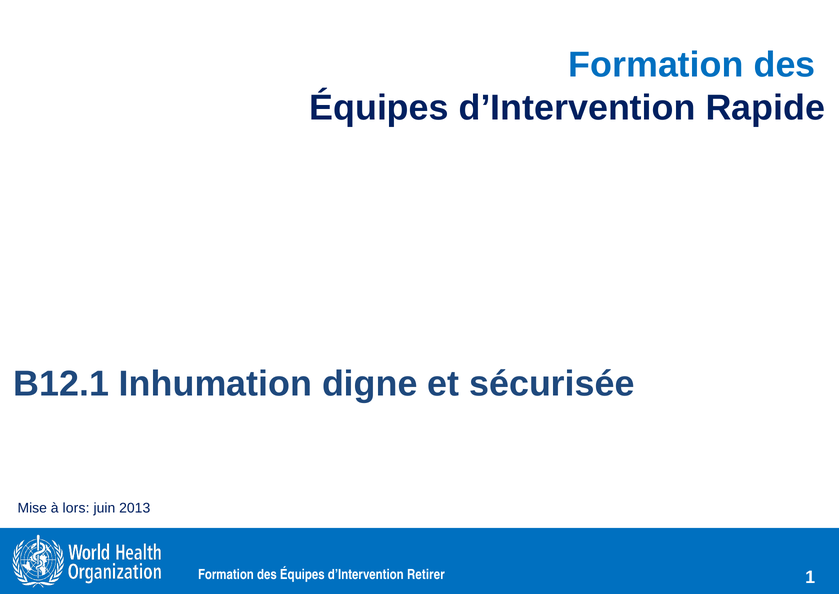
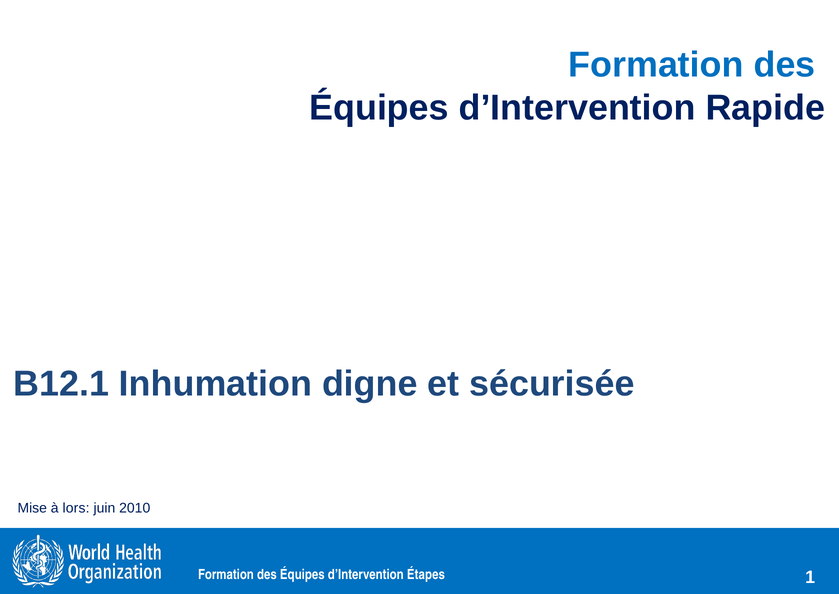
2013: 2013 -> 2010 (135, 508)
Retirer: Retirer -> Étapes (426, 574)
